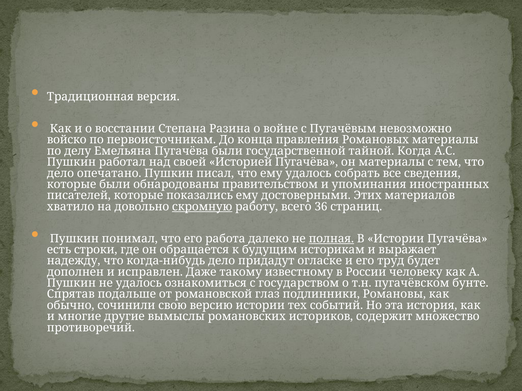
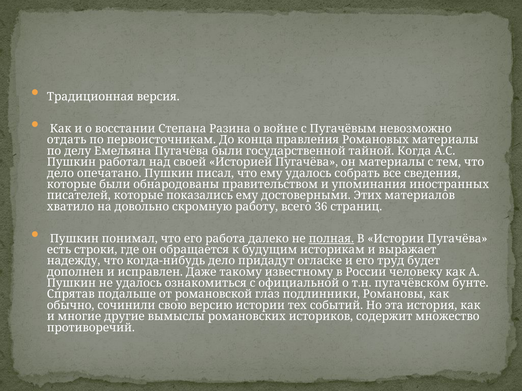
войско: войско -> отдать (67, 140)
скромную underline: present -> none (202, 207)
государством: государством -> официальной (299, 283)
